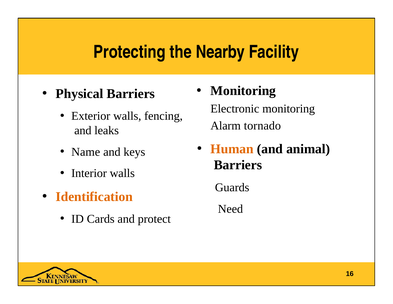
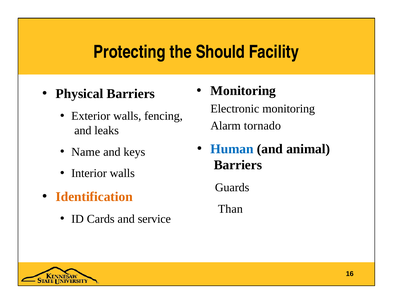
Nearby: Nearby -> Should (220, 52)
Human colour: orange -> blue (232, 149)
Need: Need -> Than (230, 209)
protect: protect -> service (154, 219)
